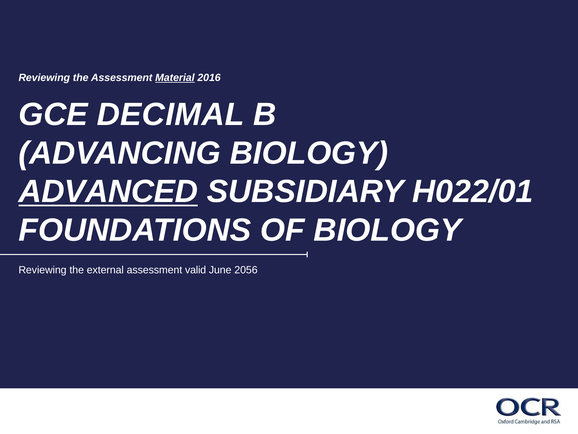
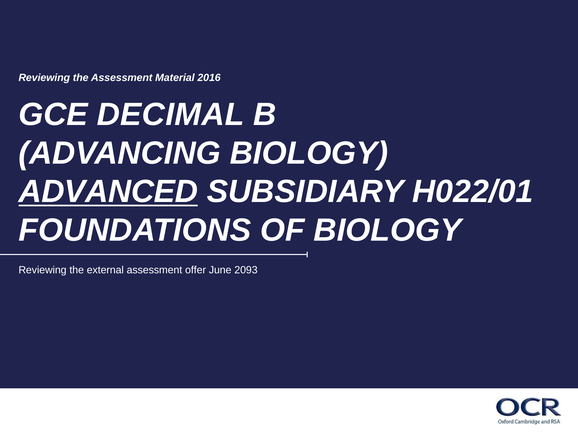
Material underline: present -> none (175, 78)
valid: valid -> offer (196, 270)
2056: 2056 -> 2093 (246, 270)
